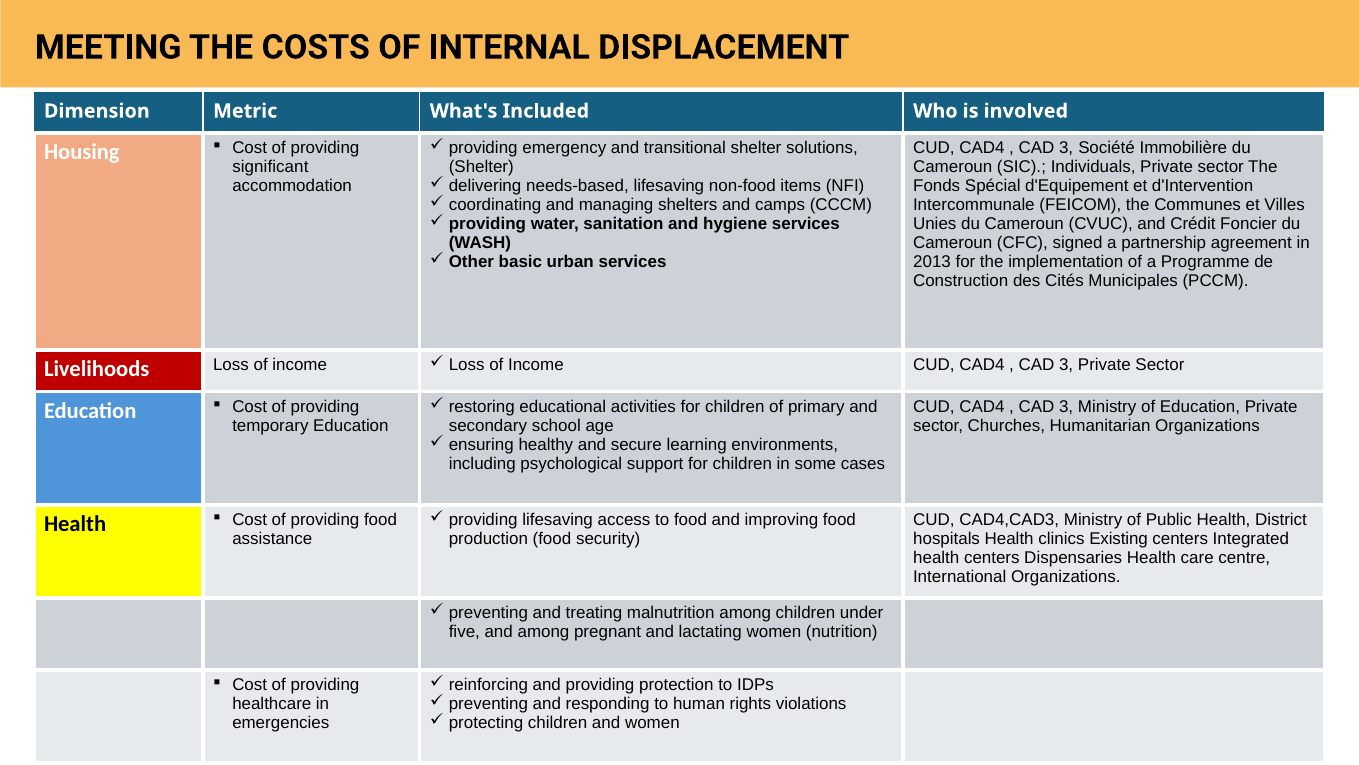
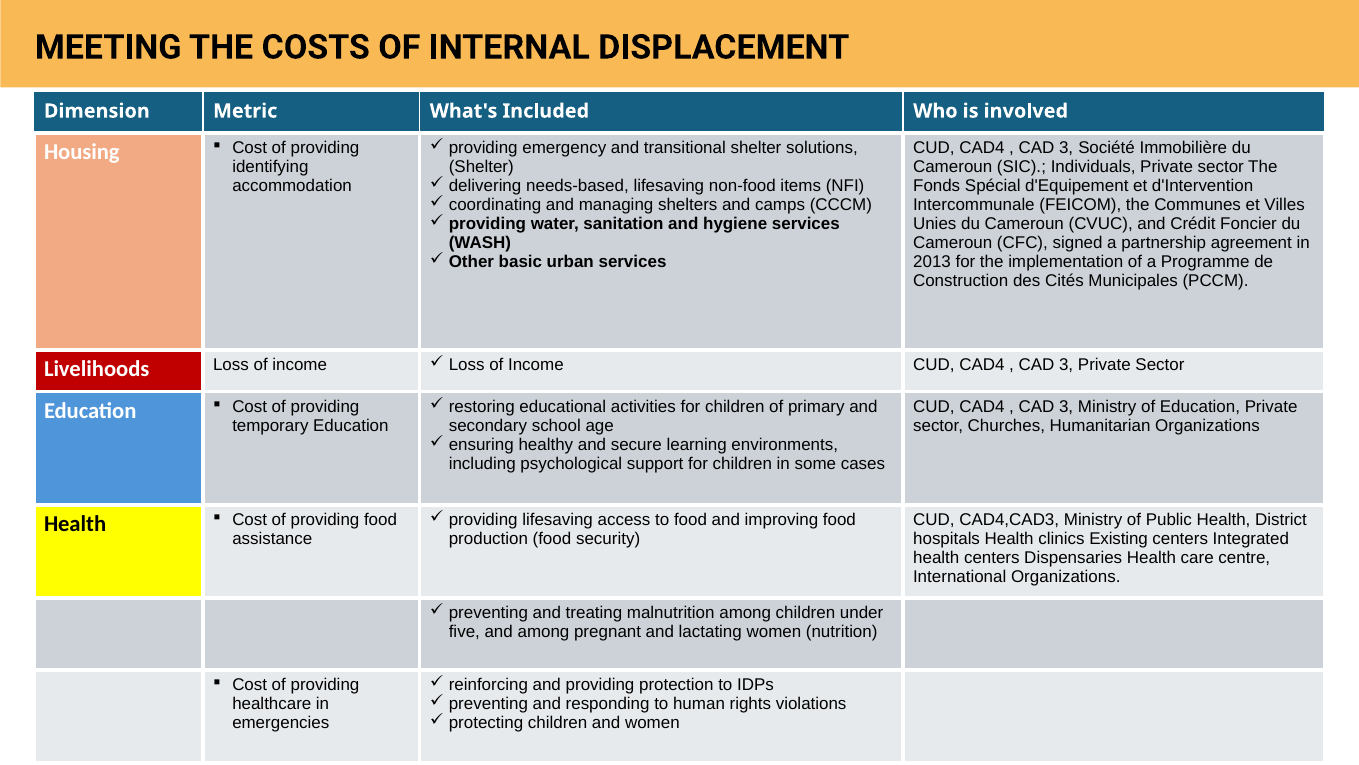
significant: significant -> identifying (270, 167)
